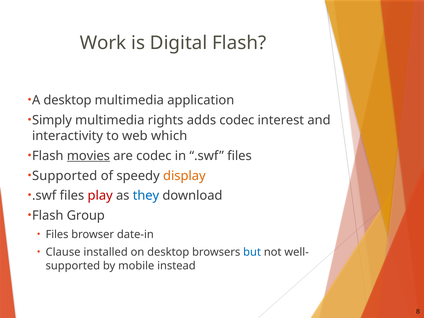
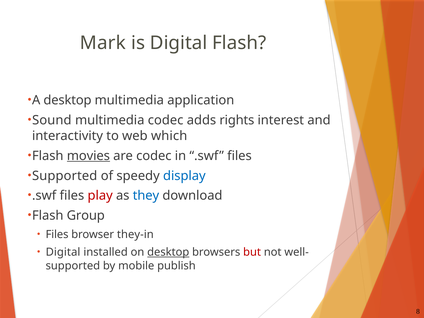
Work: Work -> Mark (103, 43)
Simply: Simply -> Sound (52, 120)
multimedia rights: rights -> codec (166, 120)
adds codec: codec -> rights (237, 120)
display colour: orange -> blue (184, 176)
date-in: date-in -> they-in (135, 234)
Clause: Clause -> Digital (63, 252)
desktop underline: none -> present (168, 252)
but colour: blue -> red (252, 252)
instead: instead -> publish (176, 266)
